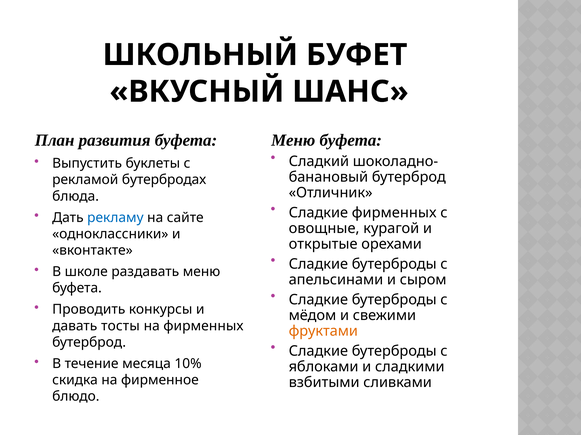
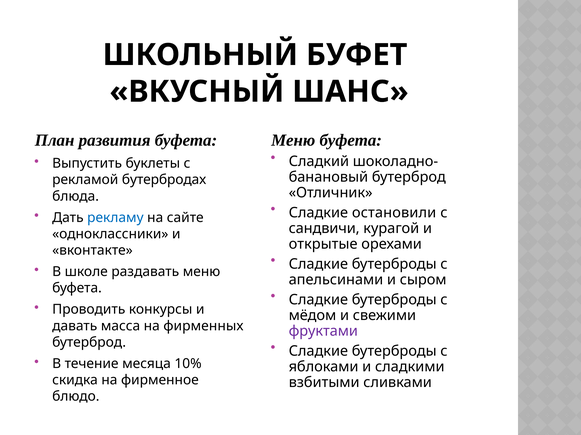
Сладкие фирменных: фирменных -> остановили (394, 213)
овощные: овощные -> сандвичи (324, 229)
тосты: тосты -> масса (121, 326)
фруктами colour: orange -> purple (323, 332)
